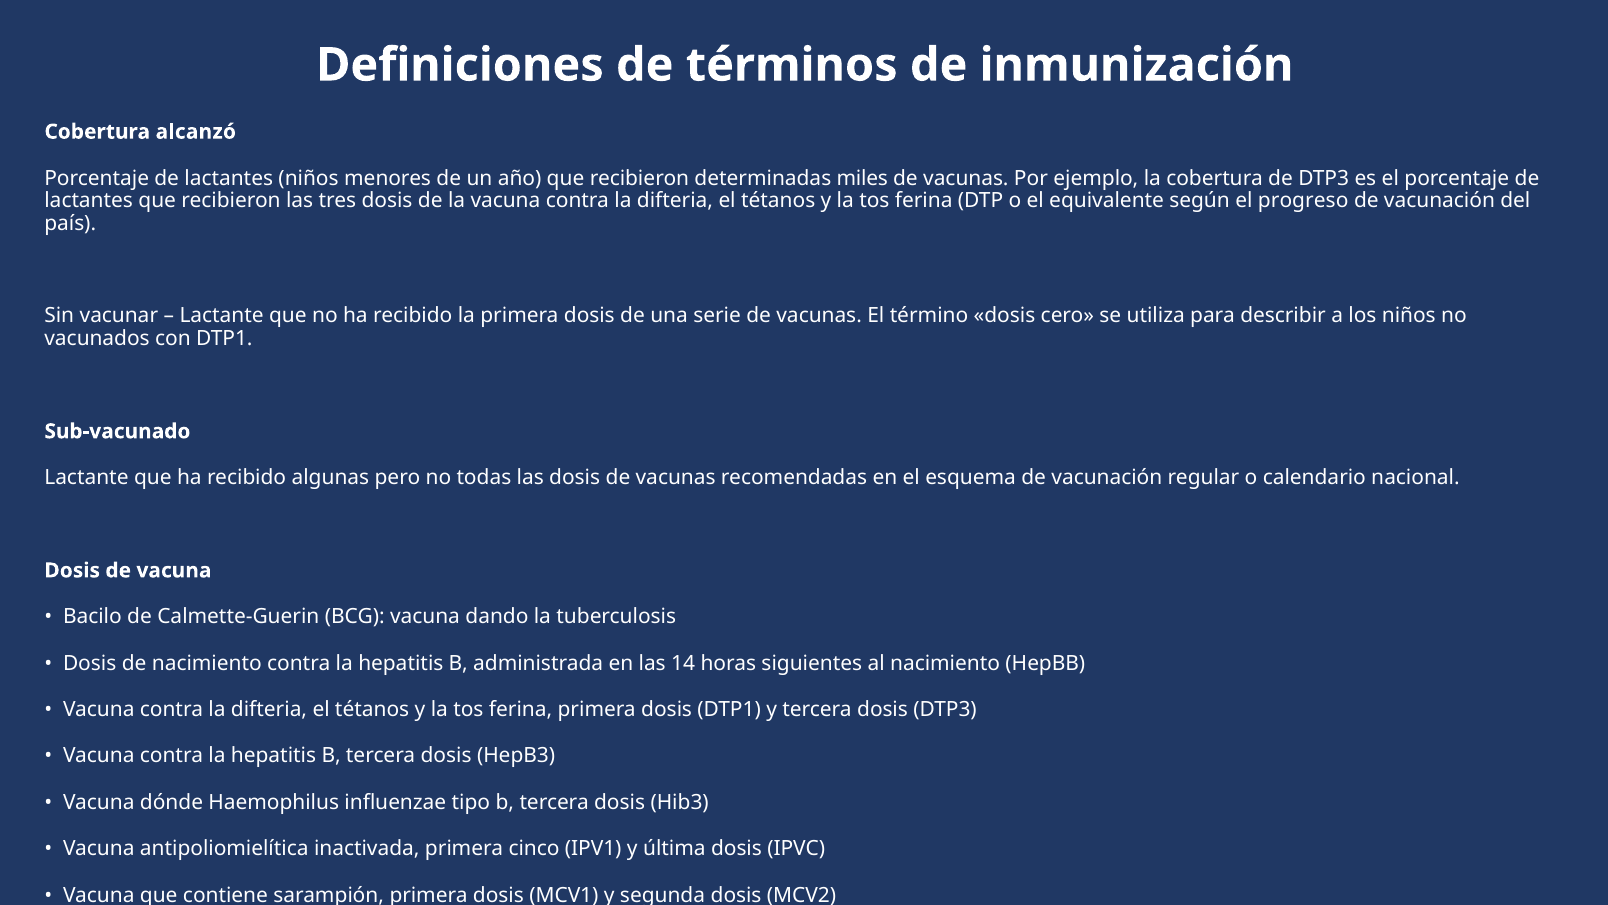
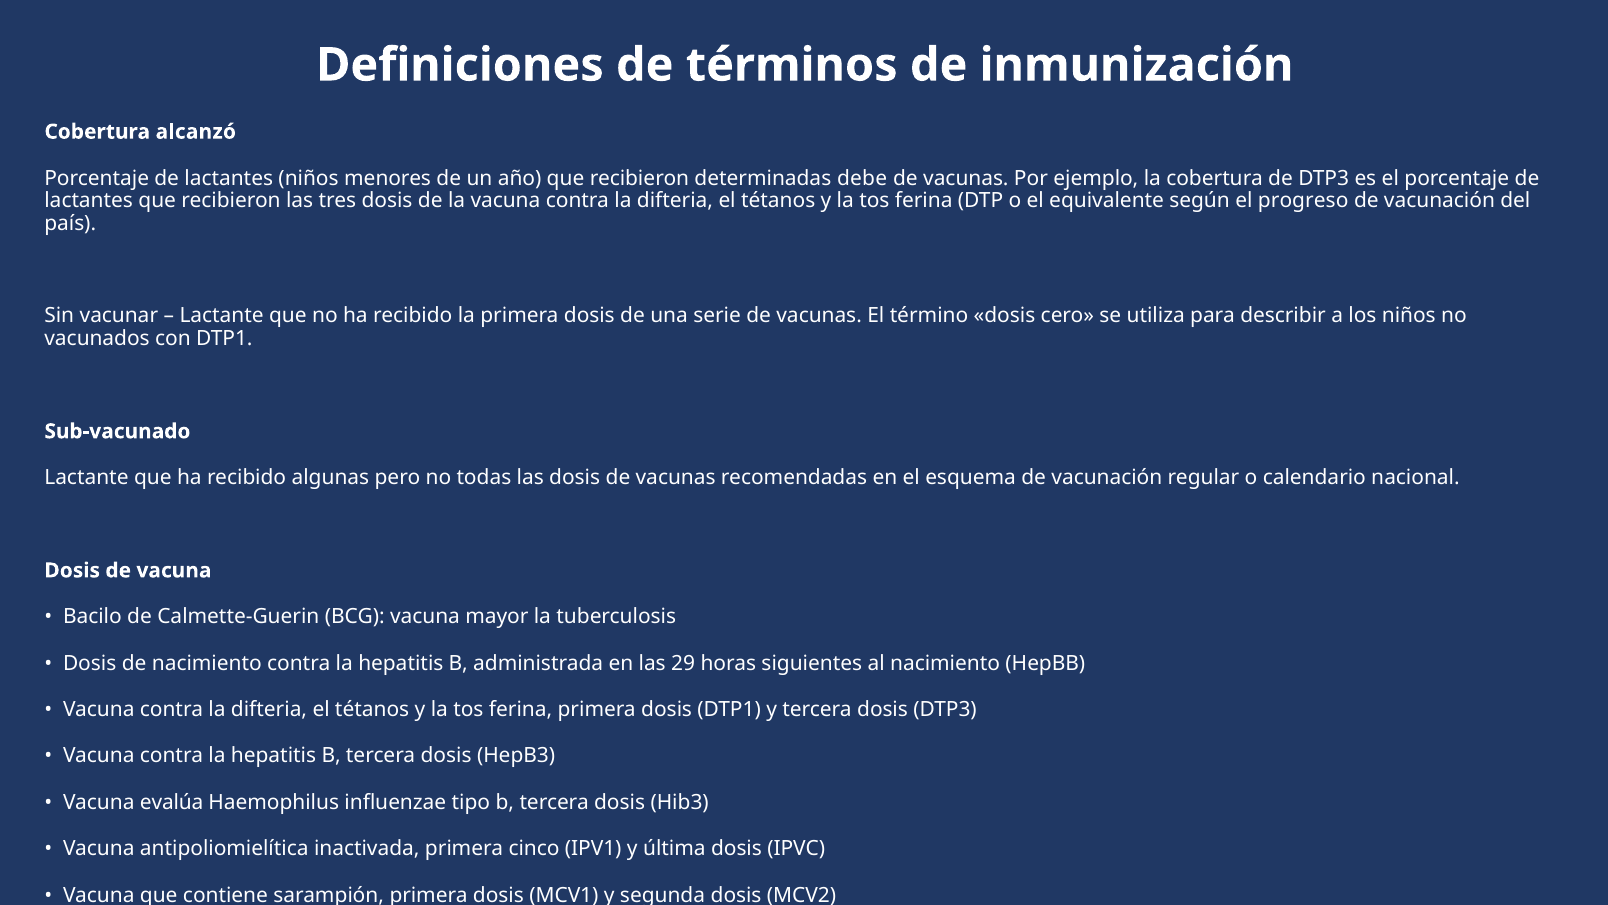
miles: miles -> debe (862, 178)
dando: dando -> mayor (497, 617)
14: 14 -> 29 (683, 663)
dónde: dónde -> evalúa (172, 802)
